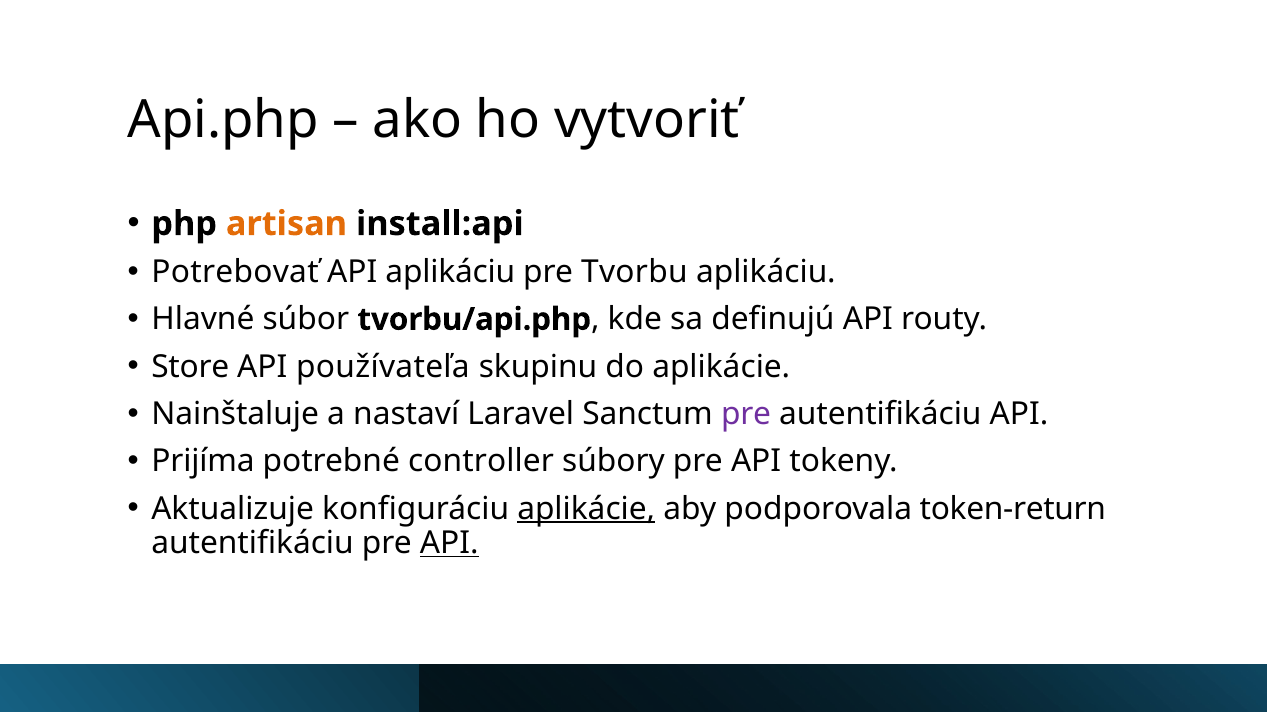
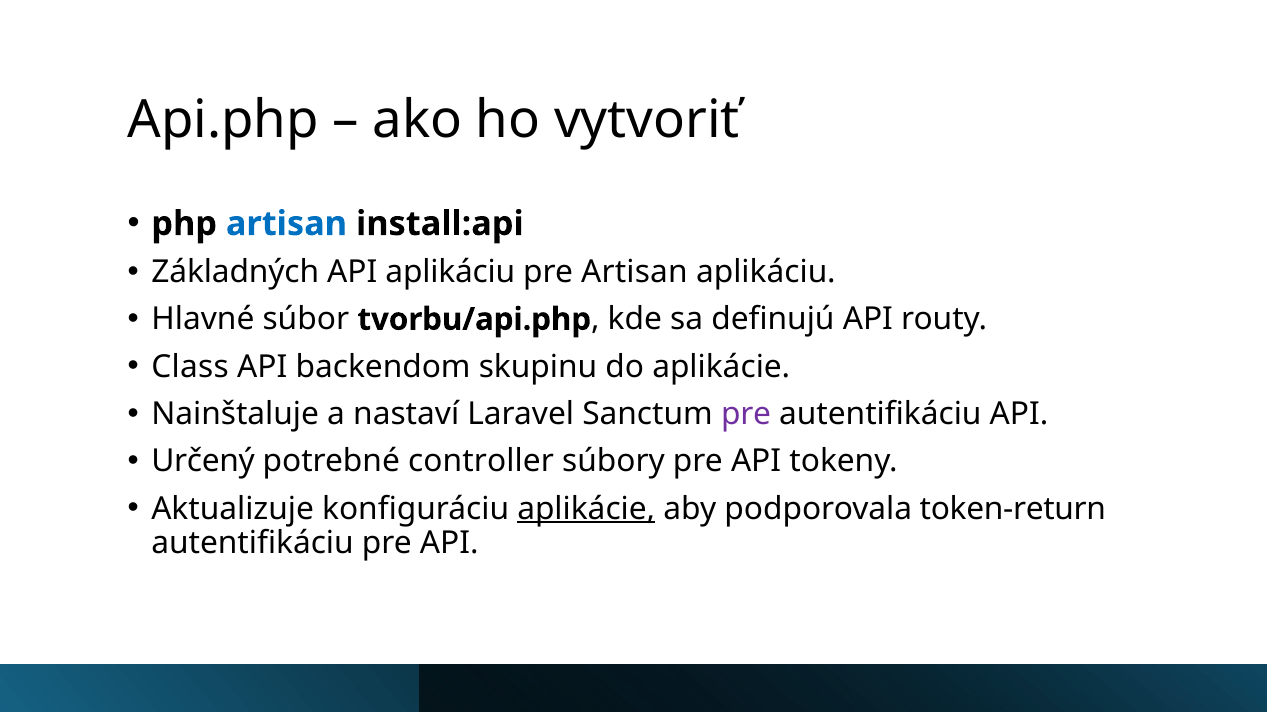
artisan colour: orange -> blue (286, 224)
Potrebovať: Potrebovať -> Základných (235, 272)
pre Tvorbu: Tvorbu -> Artisan (634, 272)
Store: Store -> Class (190, 367)
používateľa: používateľa -> backendom (383, 367)
Prijíma: Prijíma -> Určený (203, 462)
API underline: present -> none (449, 543)
